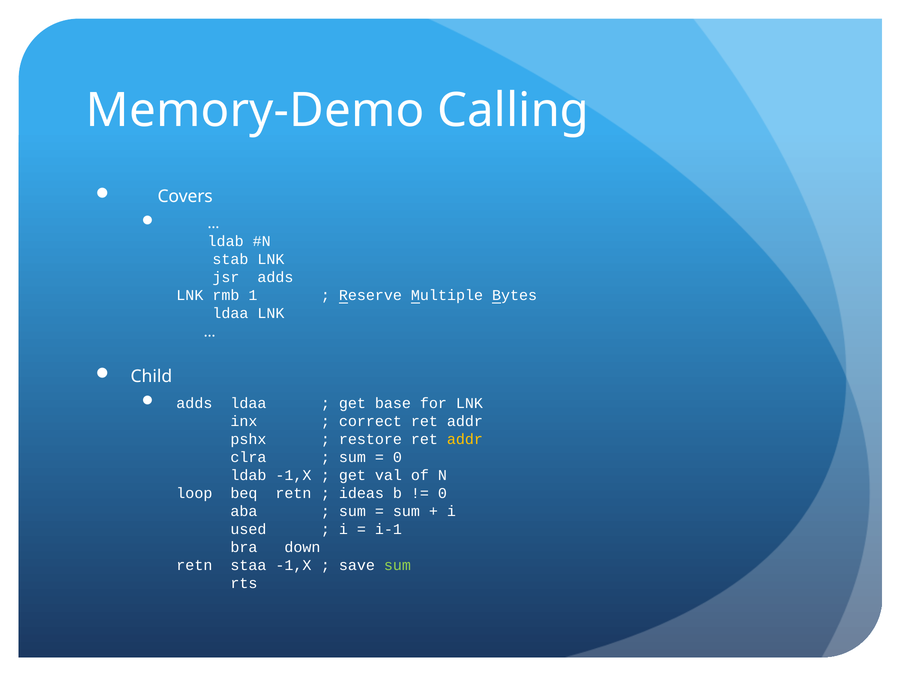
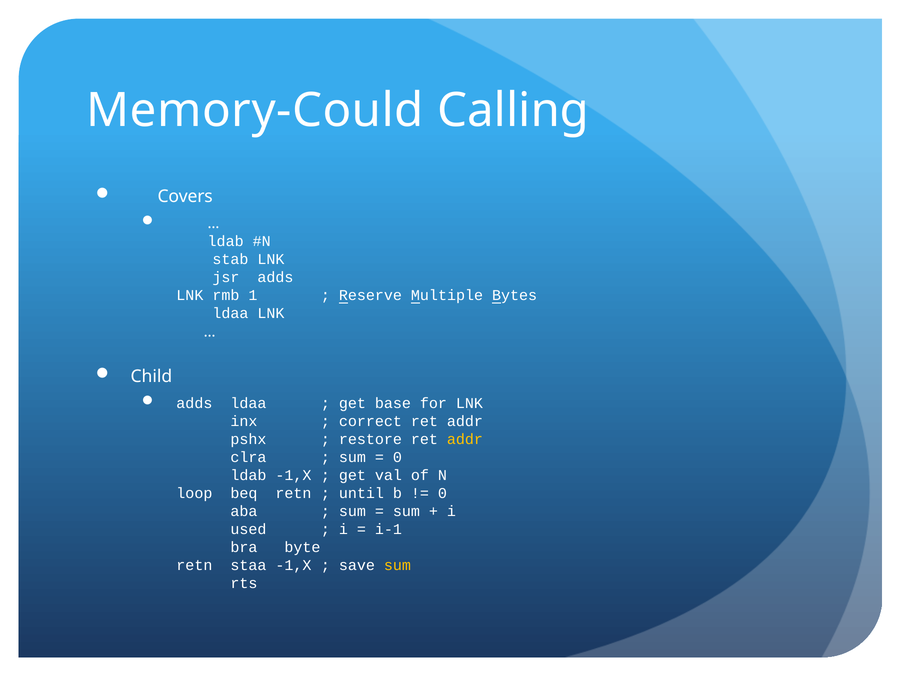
Memory-Demo: Memory-Demo -> Memory-Could (255, 111)
ideas: ideas -> until (361, 493)
down: down -> byte (302, 547)
sum colour: light green -> yellow (397, 565)
